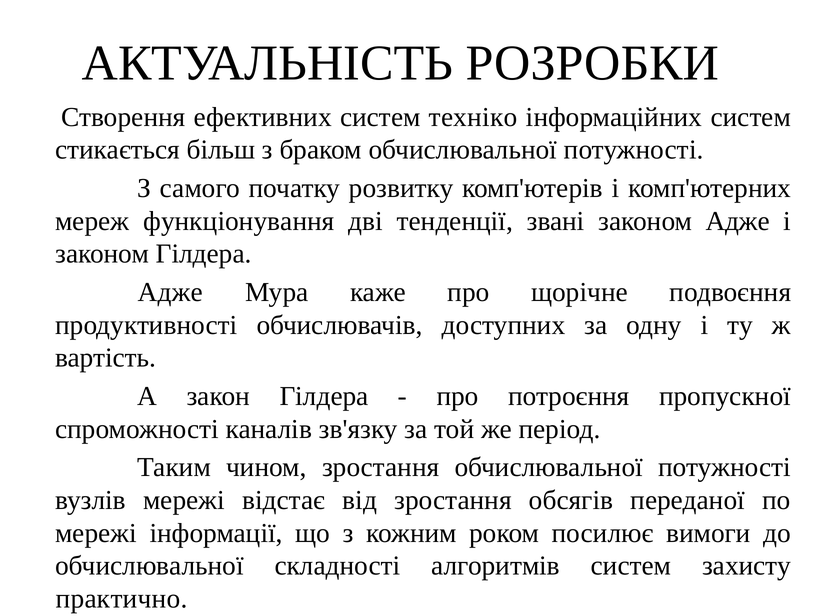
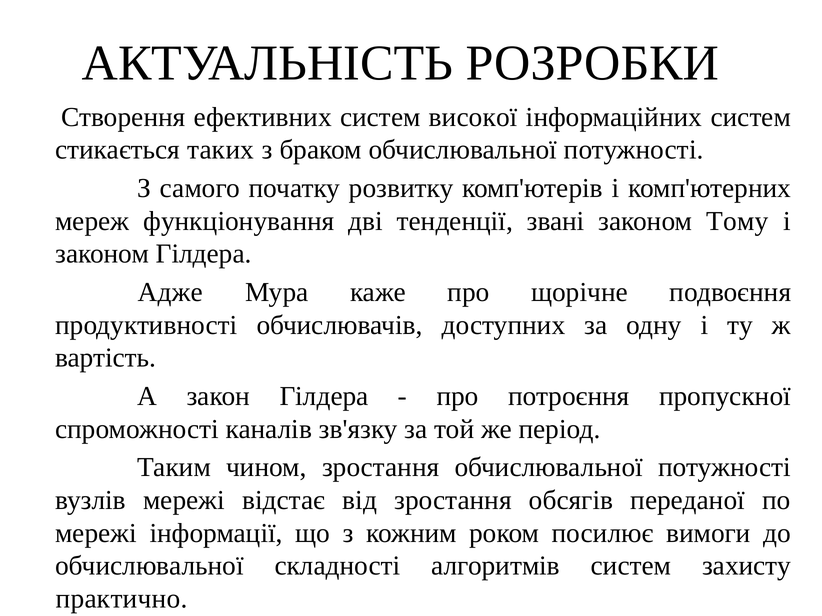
техніко: техніко -> високої (473, 117)
більш: більш -> таких (221, 150)
законом Адже: Адже -> Тому (737, 221)
